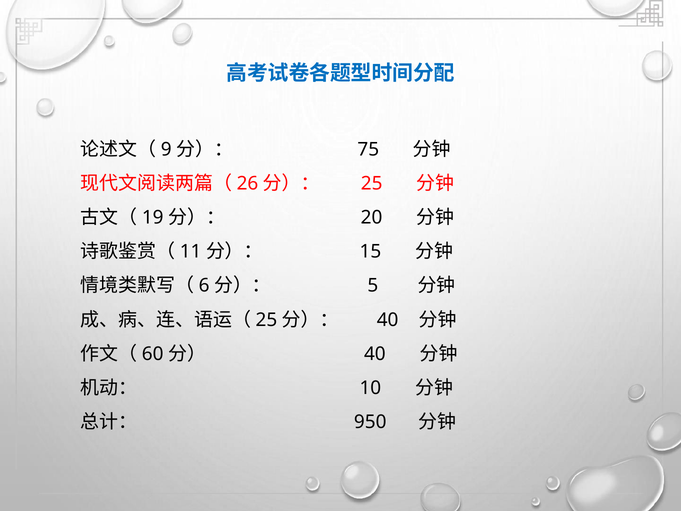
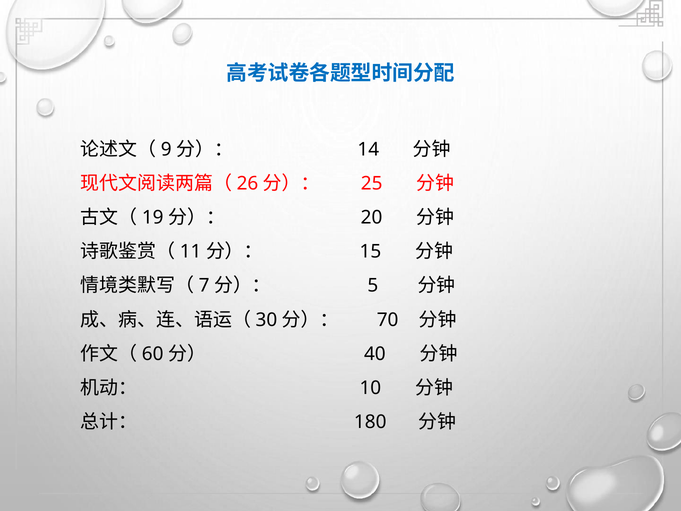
75: 75 -> 14 (368, 149)
6: 6 -> 7 (204, 286)
25: 25 -> 30 (266, 320)
40: 40 -> 70 (388, 320)
950: 950 -> 180 (370, 422)
